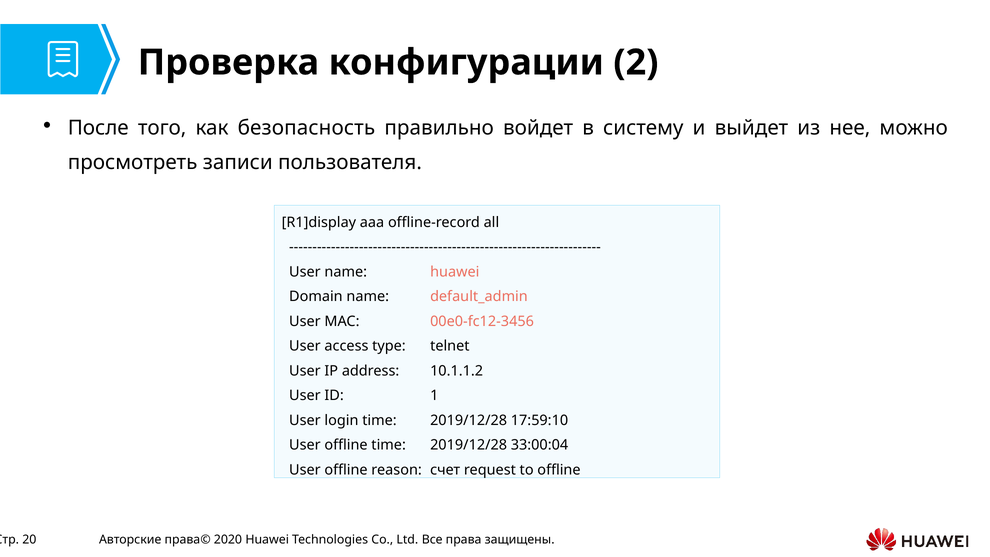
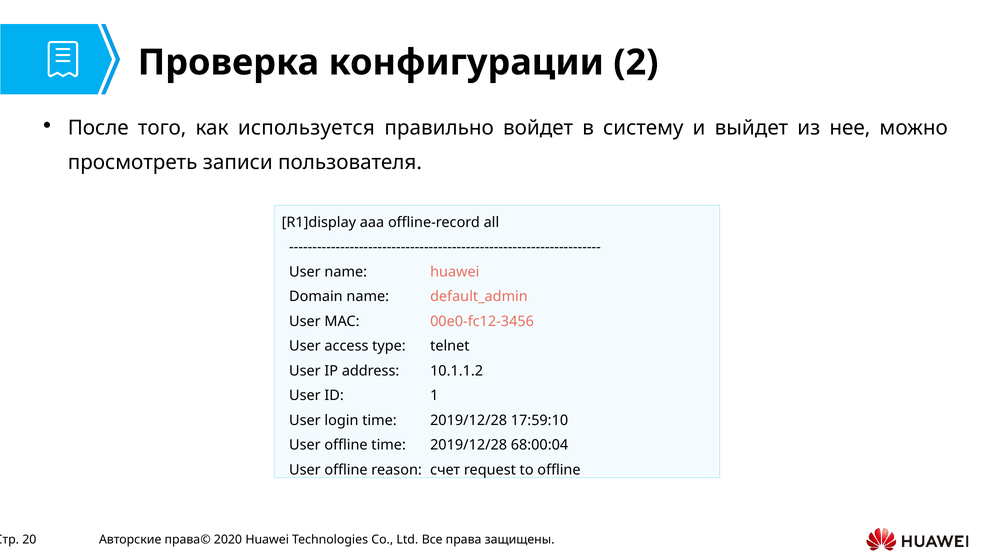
безопасность: безопасность -> используется (306, 128)
33:00:04: 33:00:04 -> 68:00:04 (539, 445)
